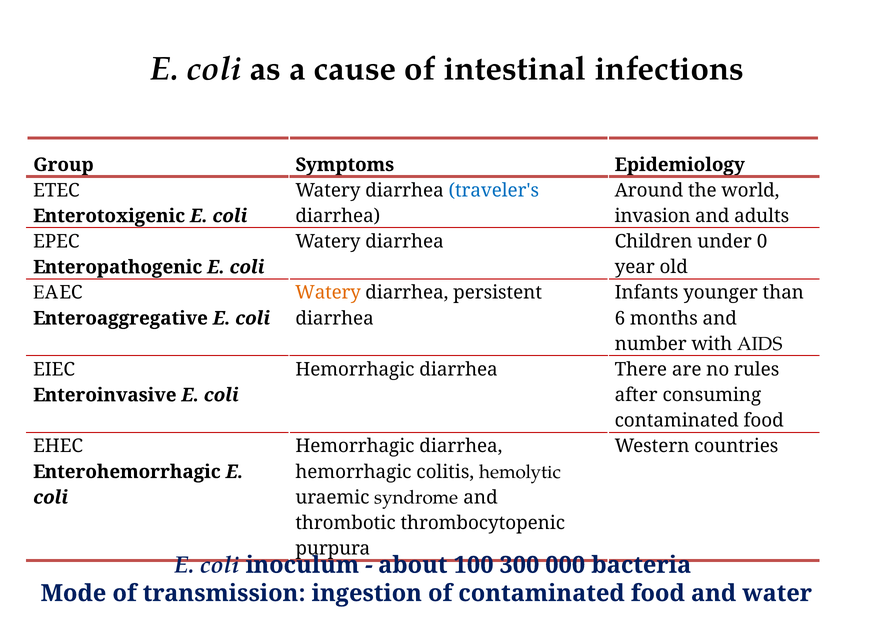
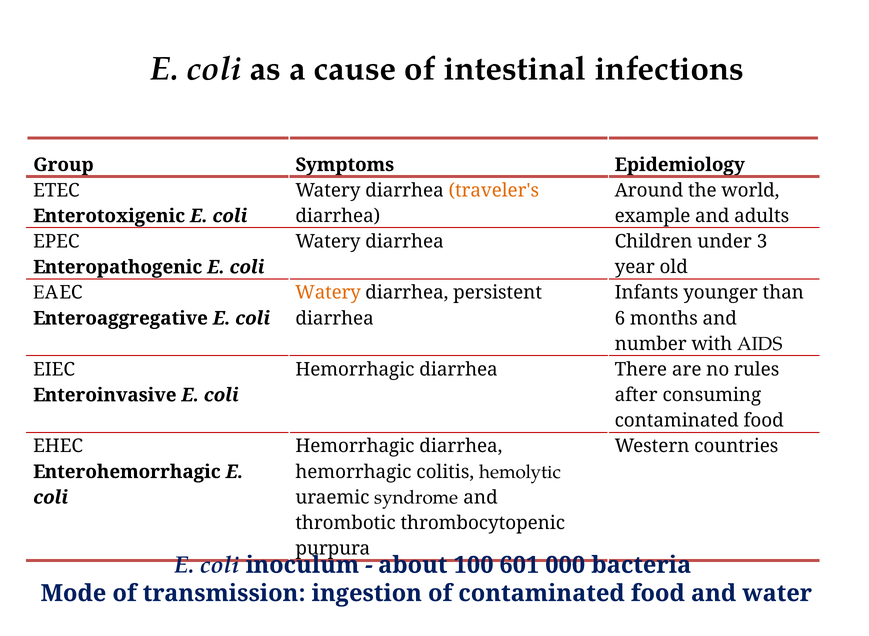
traveler's colour: blue -> orange (494, 191)
invasion: invasion -> example (653, 216)
0: 0 -> 3 (762, 242)
300: 300 -> 601 (519, 566)
